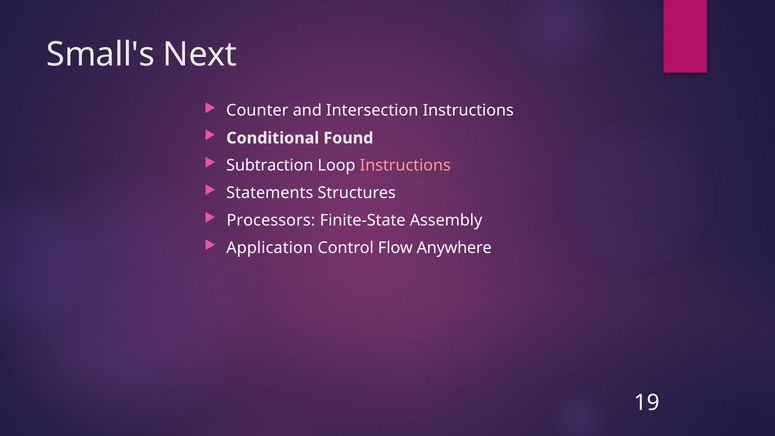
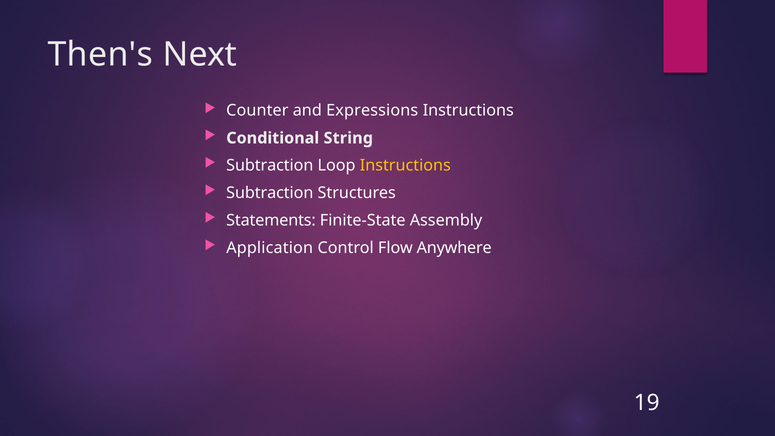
Small's: Small's -> Then's (100, 54)
Intersection: Intersection -> Expressions (372, 111)
Found: Found -> String (348, 138)
Instructions colour: pink -> yellow (405, 166)
Statements: Statements -> Subtraction (270, 193)
Processors: Processors -> Statements (271, 220)
